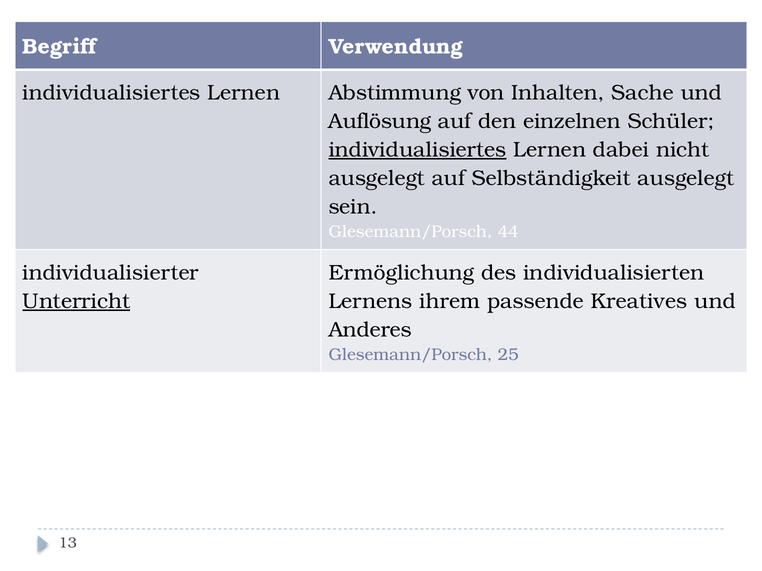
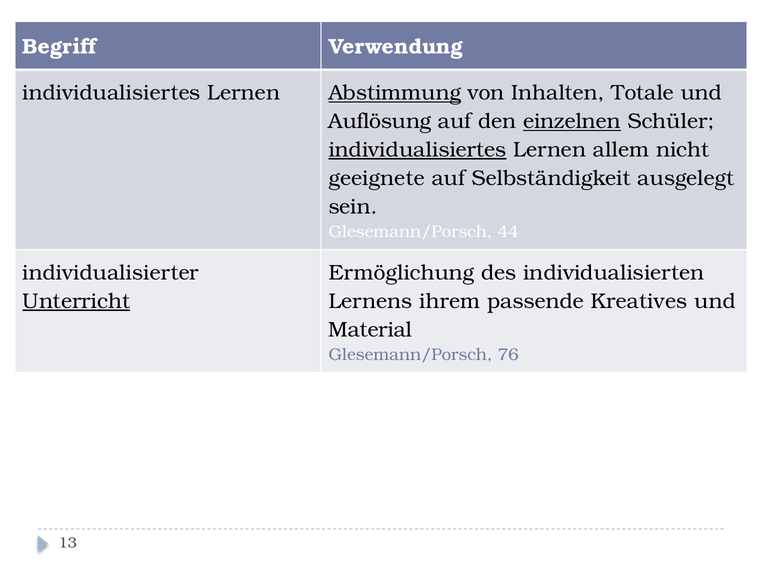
Abstimmung underline: none -> present (395, 93)
Sache: Sache -> Totale (643, 93)
einzelnen underline: none -> present (572, 121)
dabei: dabei -> allem (621, 150)
ausgelegt: ausgelegt -> geeignete (377, 178)
Anderes: Anderes -> Material (370, 330)
25: 25 -> 76 (508, 355)
